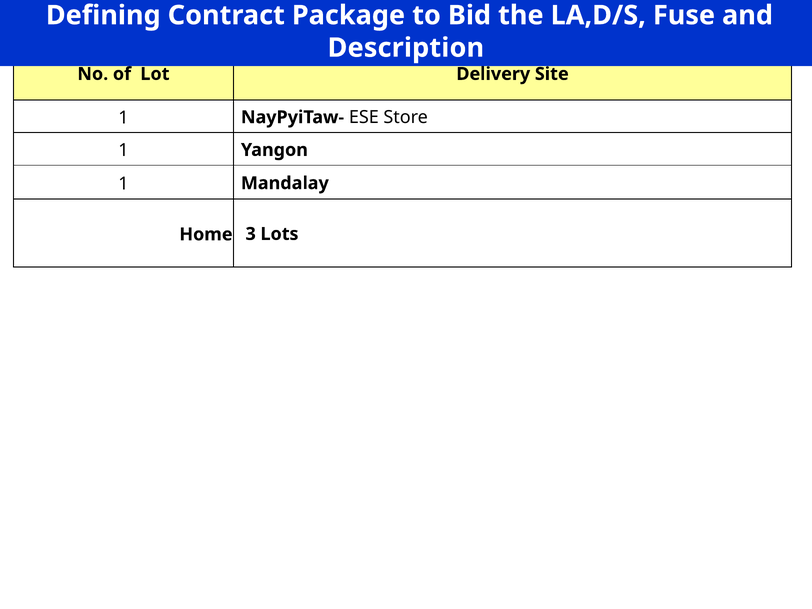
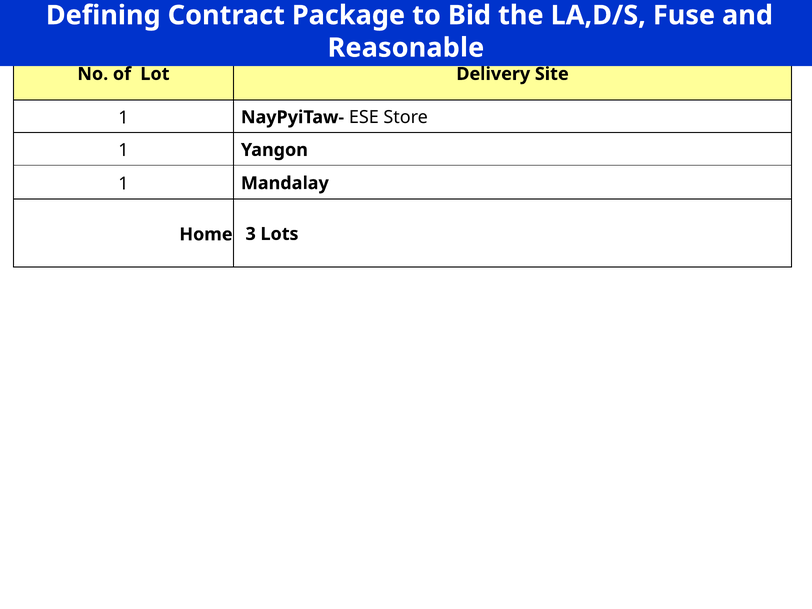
Description: Description -> Reasonable (406, 48)
